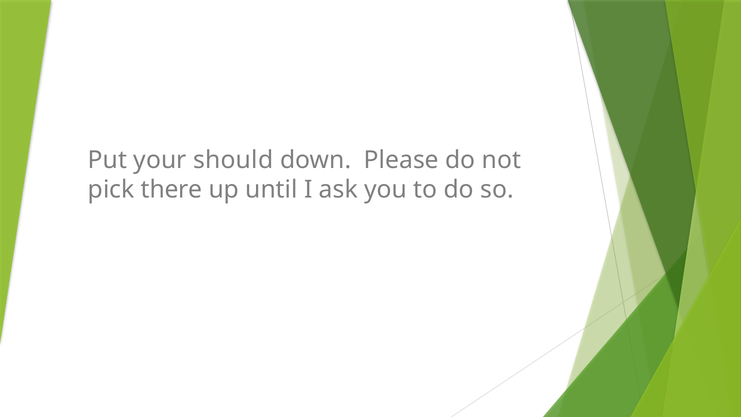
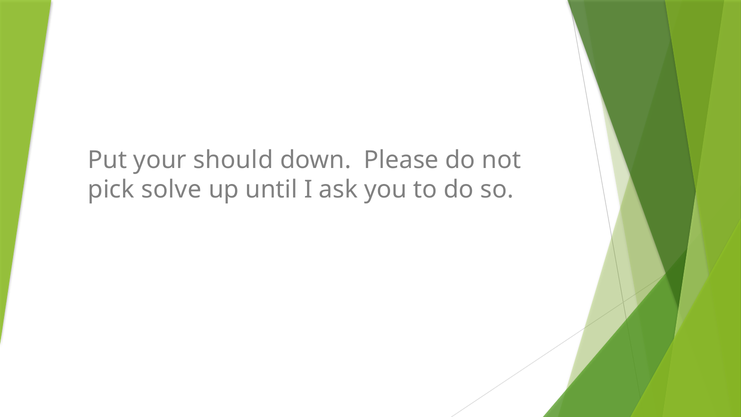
there: there -> solve (171, 189)
